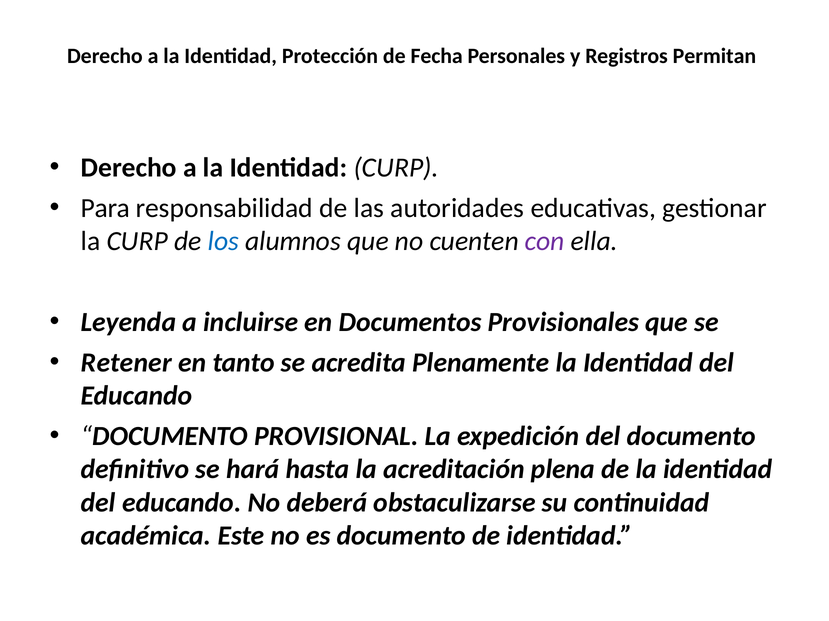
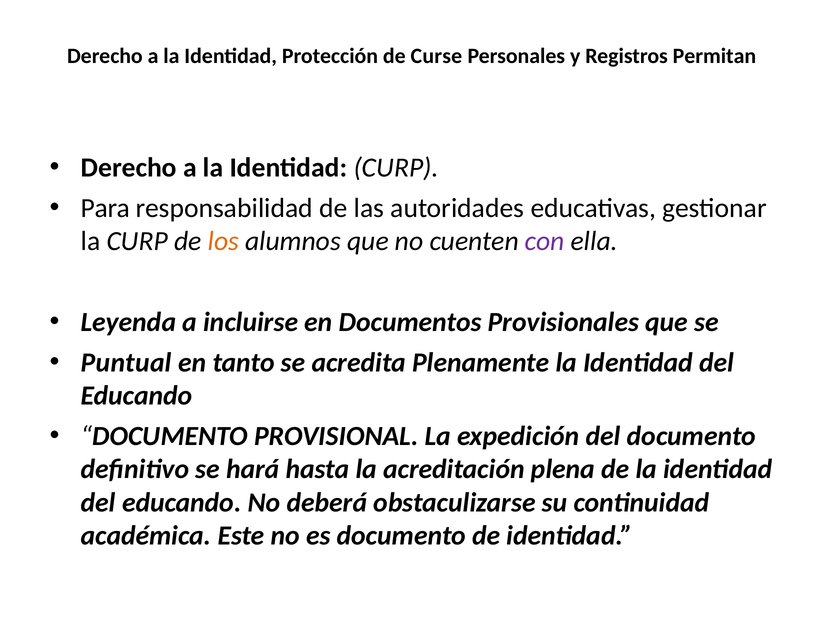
Fecha: Fecha -> Curse (436, 56)
los colour: blue -> orange (223, 241)
Retener: Retener -> Puntual (126, 363)
